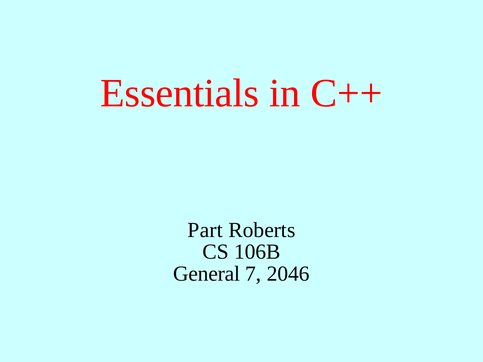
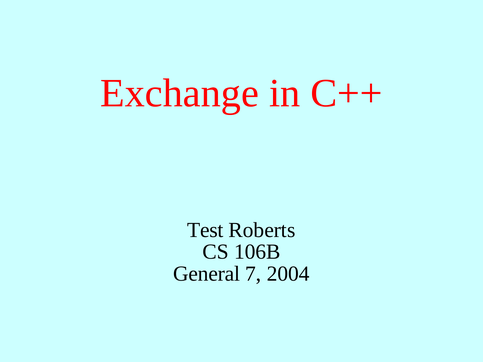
Essentials: Essentials -> Exchange (180, 93)
Part: Part -> Test (205, 230)
2046: 2046 -> 2004 (288, 274)
